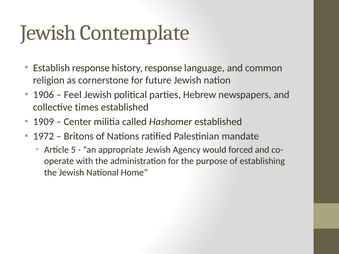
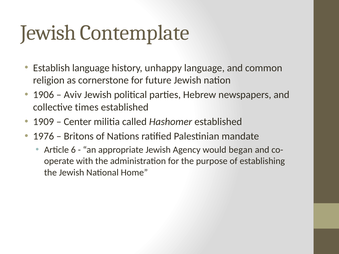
Establish response: response -> language (91, 68)
history response: response -> unhappy (163, 68)
Feel: Feel -> Aviv (73, 95)
1972: 1972 -> 1976 (44, 136)
5: 5 -> 6 (73, 150)
forced: forced -> began (241, 150)
